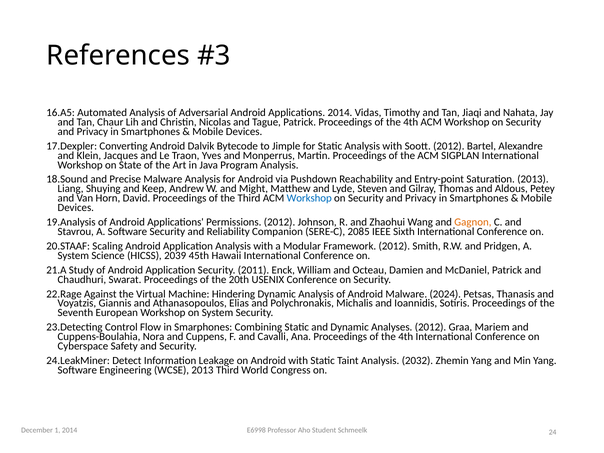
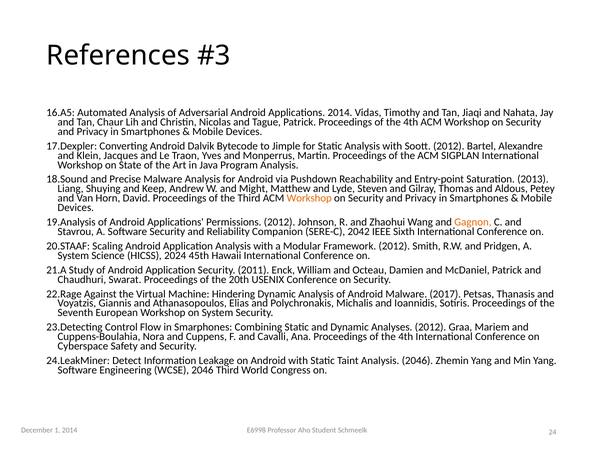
Workshop colour: blue -> orange (309, 198)
2085: 2085 -> 2042 (359, 232)
2039: 2039 -> 2024 (175, 256)
2024: 2024 -> 2017 (445, 294)
Analysis 2032: 2032 -> 2046 (417, 361)
WCSE 2013: 2013 -> 2046 (202, 370)
